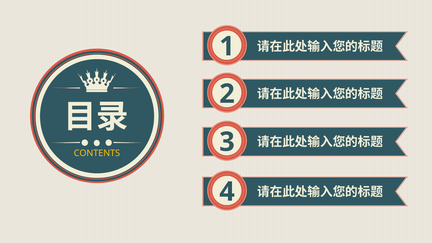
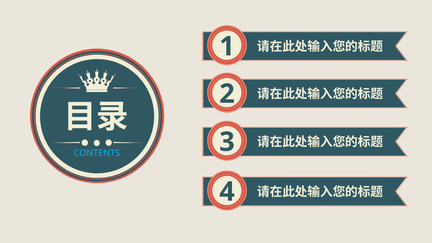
CONTENTS colour: yellow -> light blue (97, 153)
